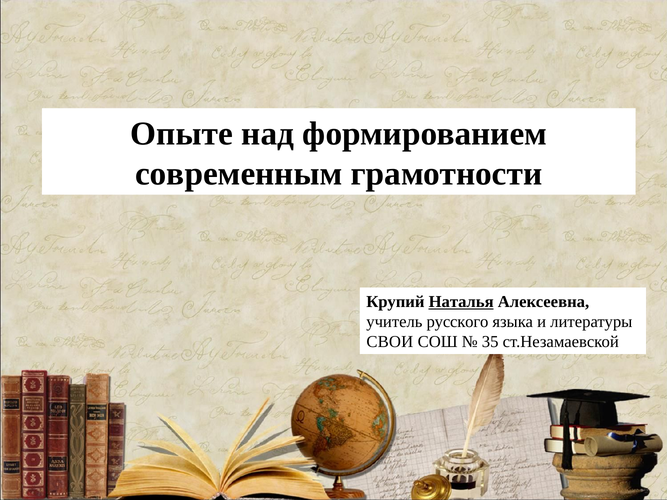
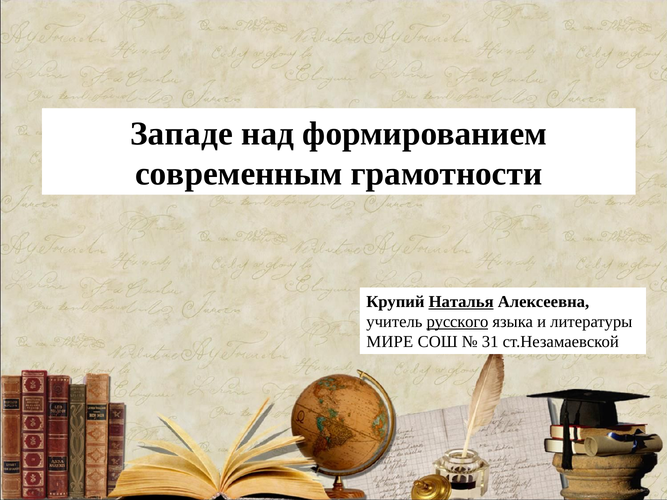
Опыте: Опыте -> Западе (182, 134)
русского underline: none -> present (457, 322)
СВОИ: СВОИ -> МИРЕ (390, 342)
35: 35 -> 31 (490, 342)
